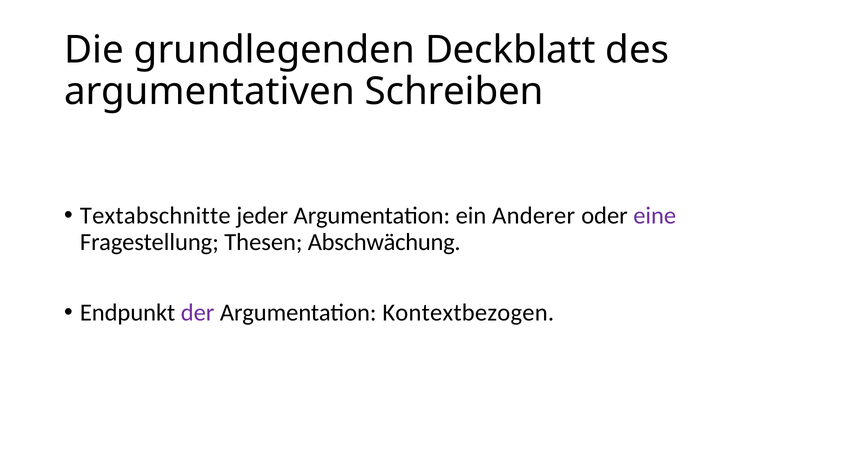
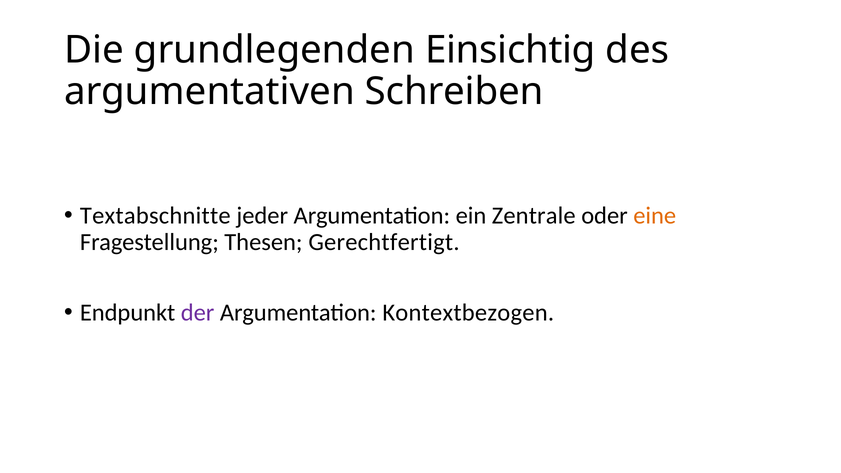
Deckblatt: Deckblatt -> Einsichtig (510, 50)
Anderer: Anderer -> Zentrale (534, 216)
eine colour: purple -> orange (655, 216)
Abschwächung: Abschwächung -> Gerechtfertigt (384, 242)
